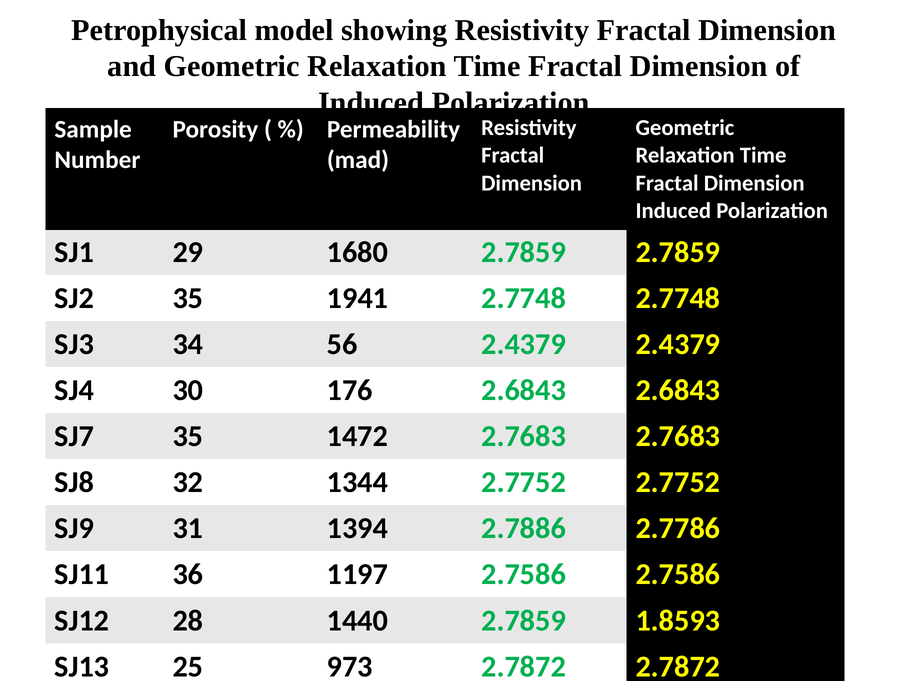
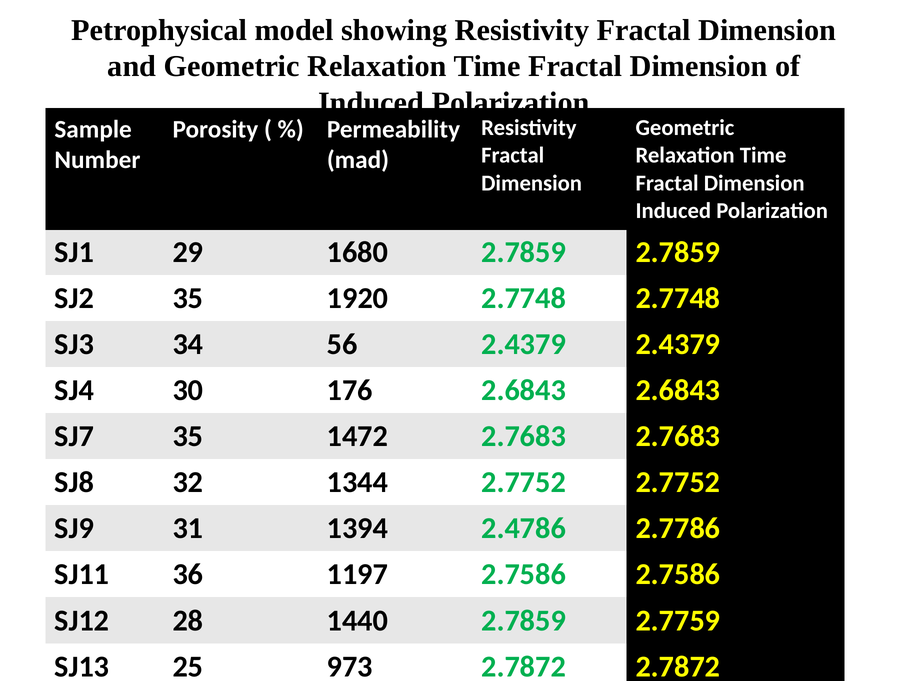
1941: 1941 -> 1920 (358, 298)
2.7886: 2.7886 -> 2.4786 (524, 528)
1.8593: 1.8593 -> 2.7759 (678, 621)
